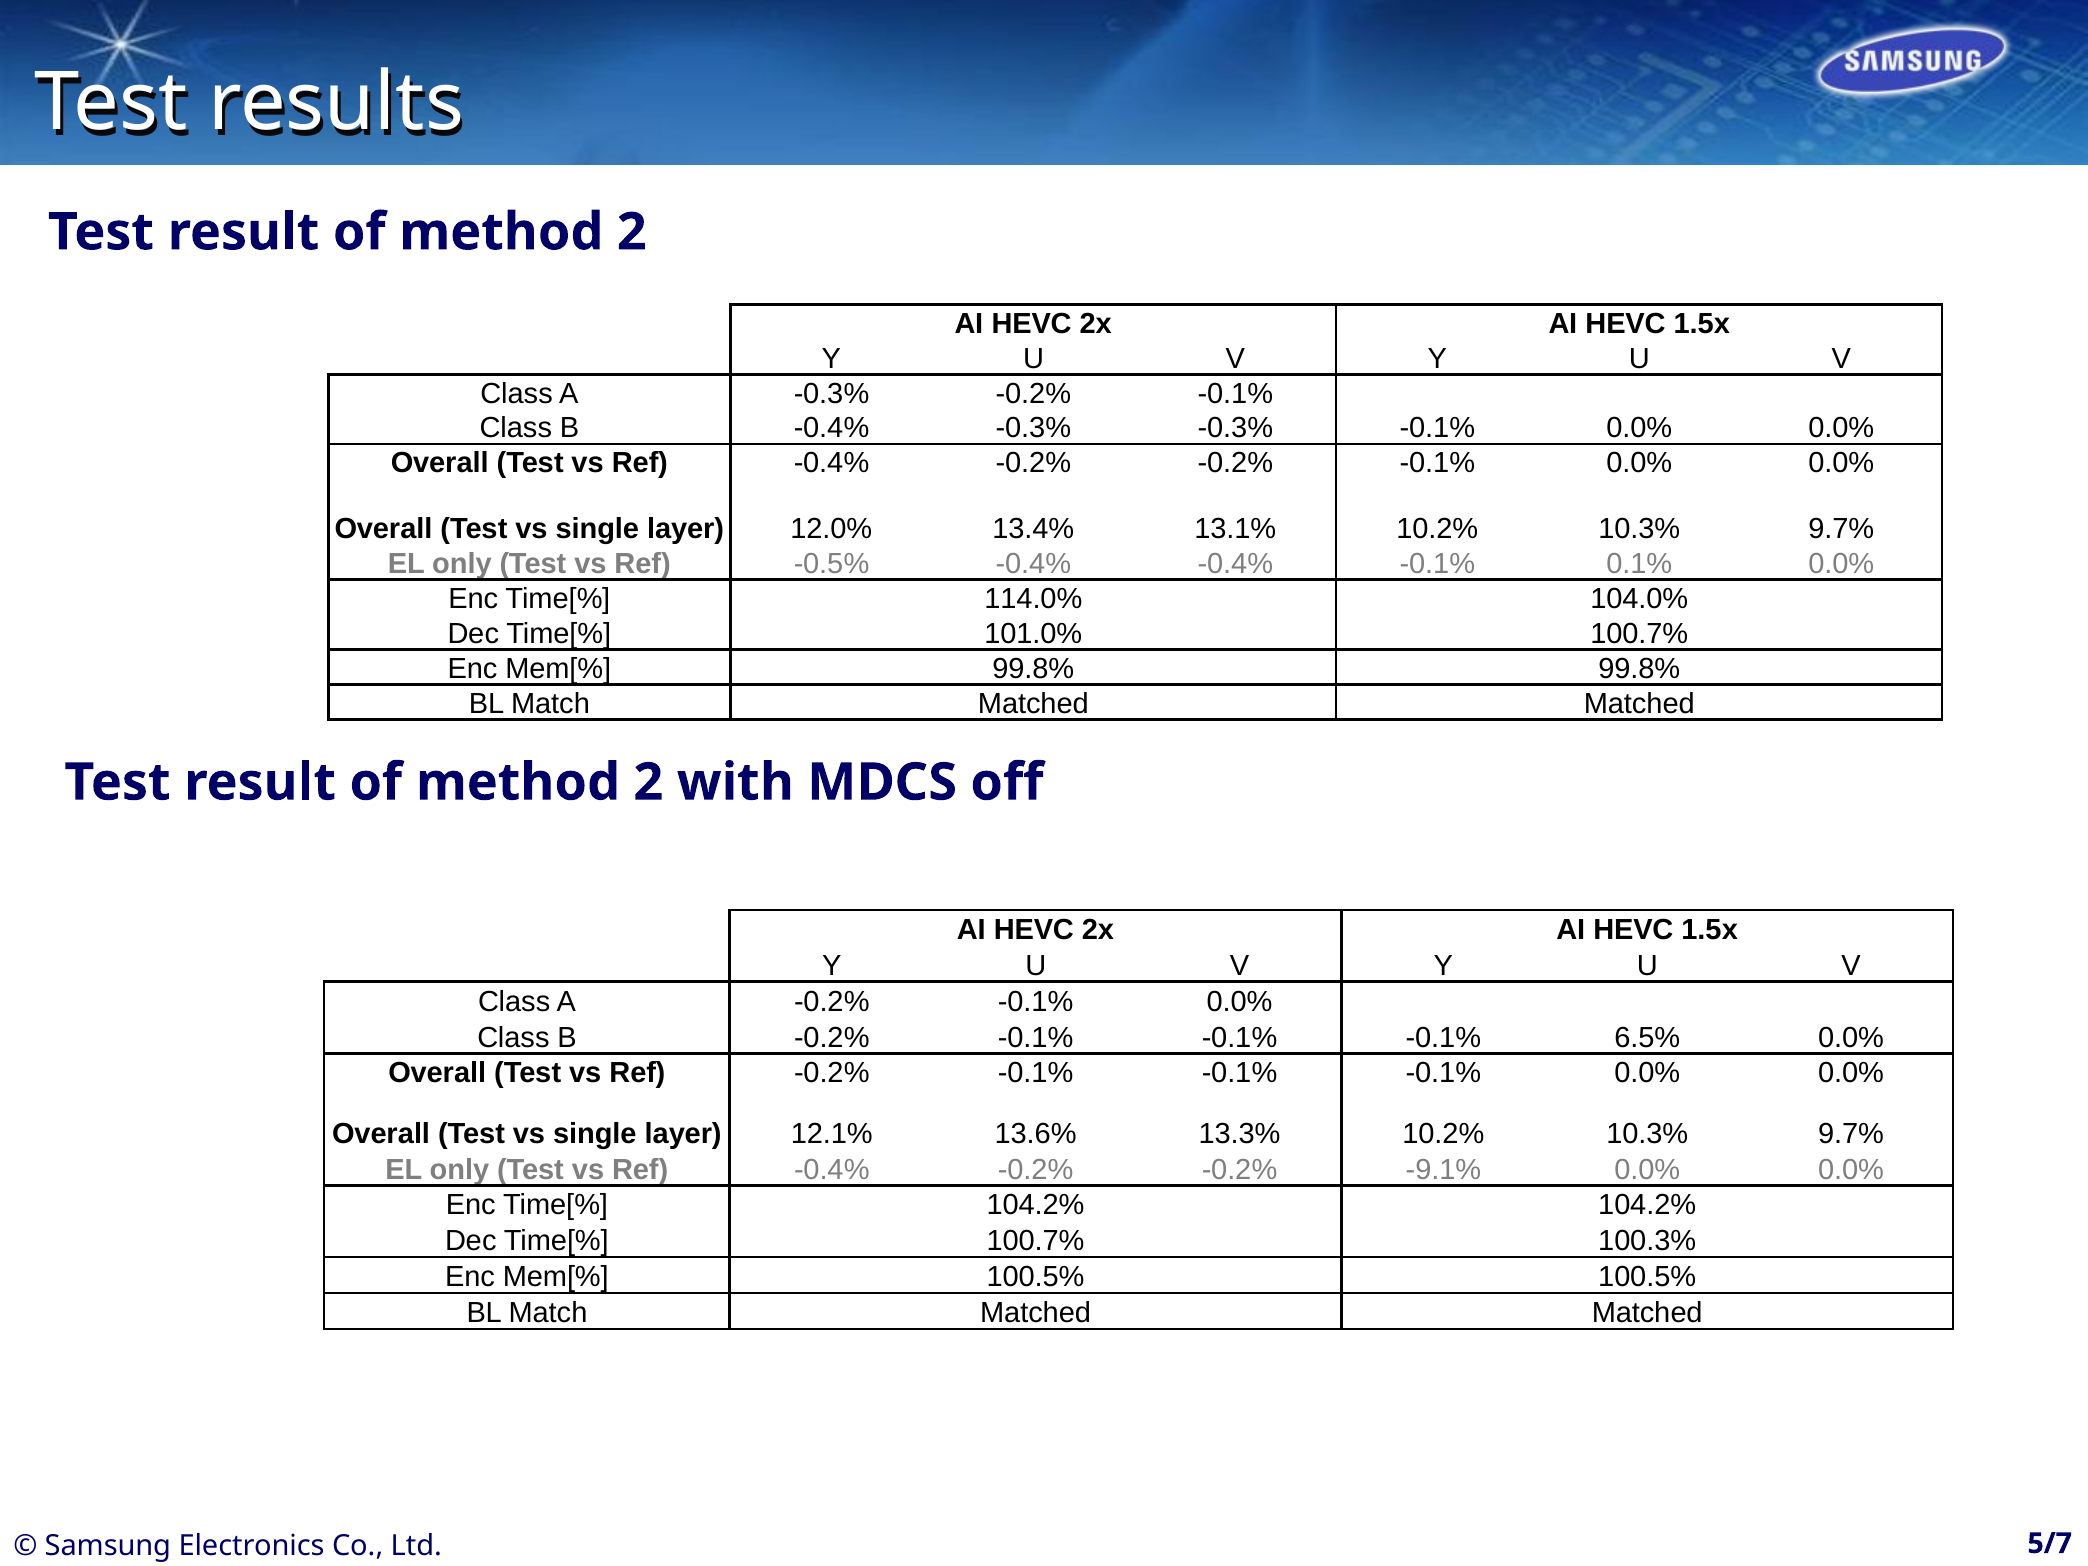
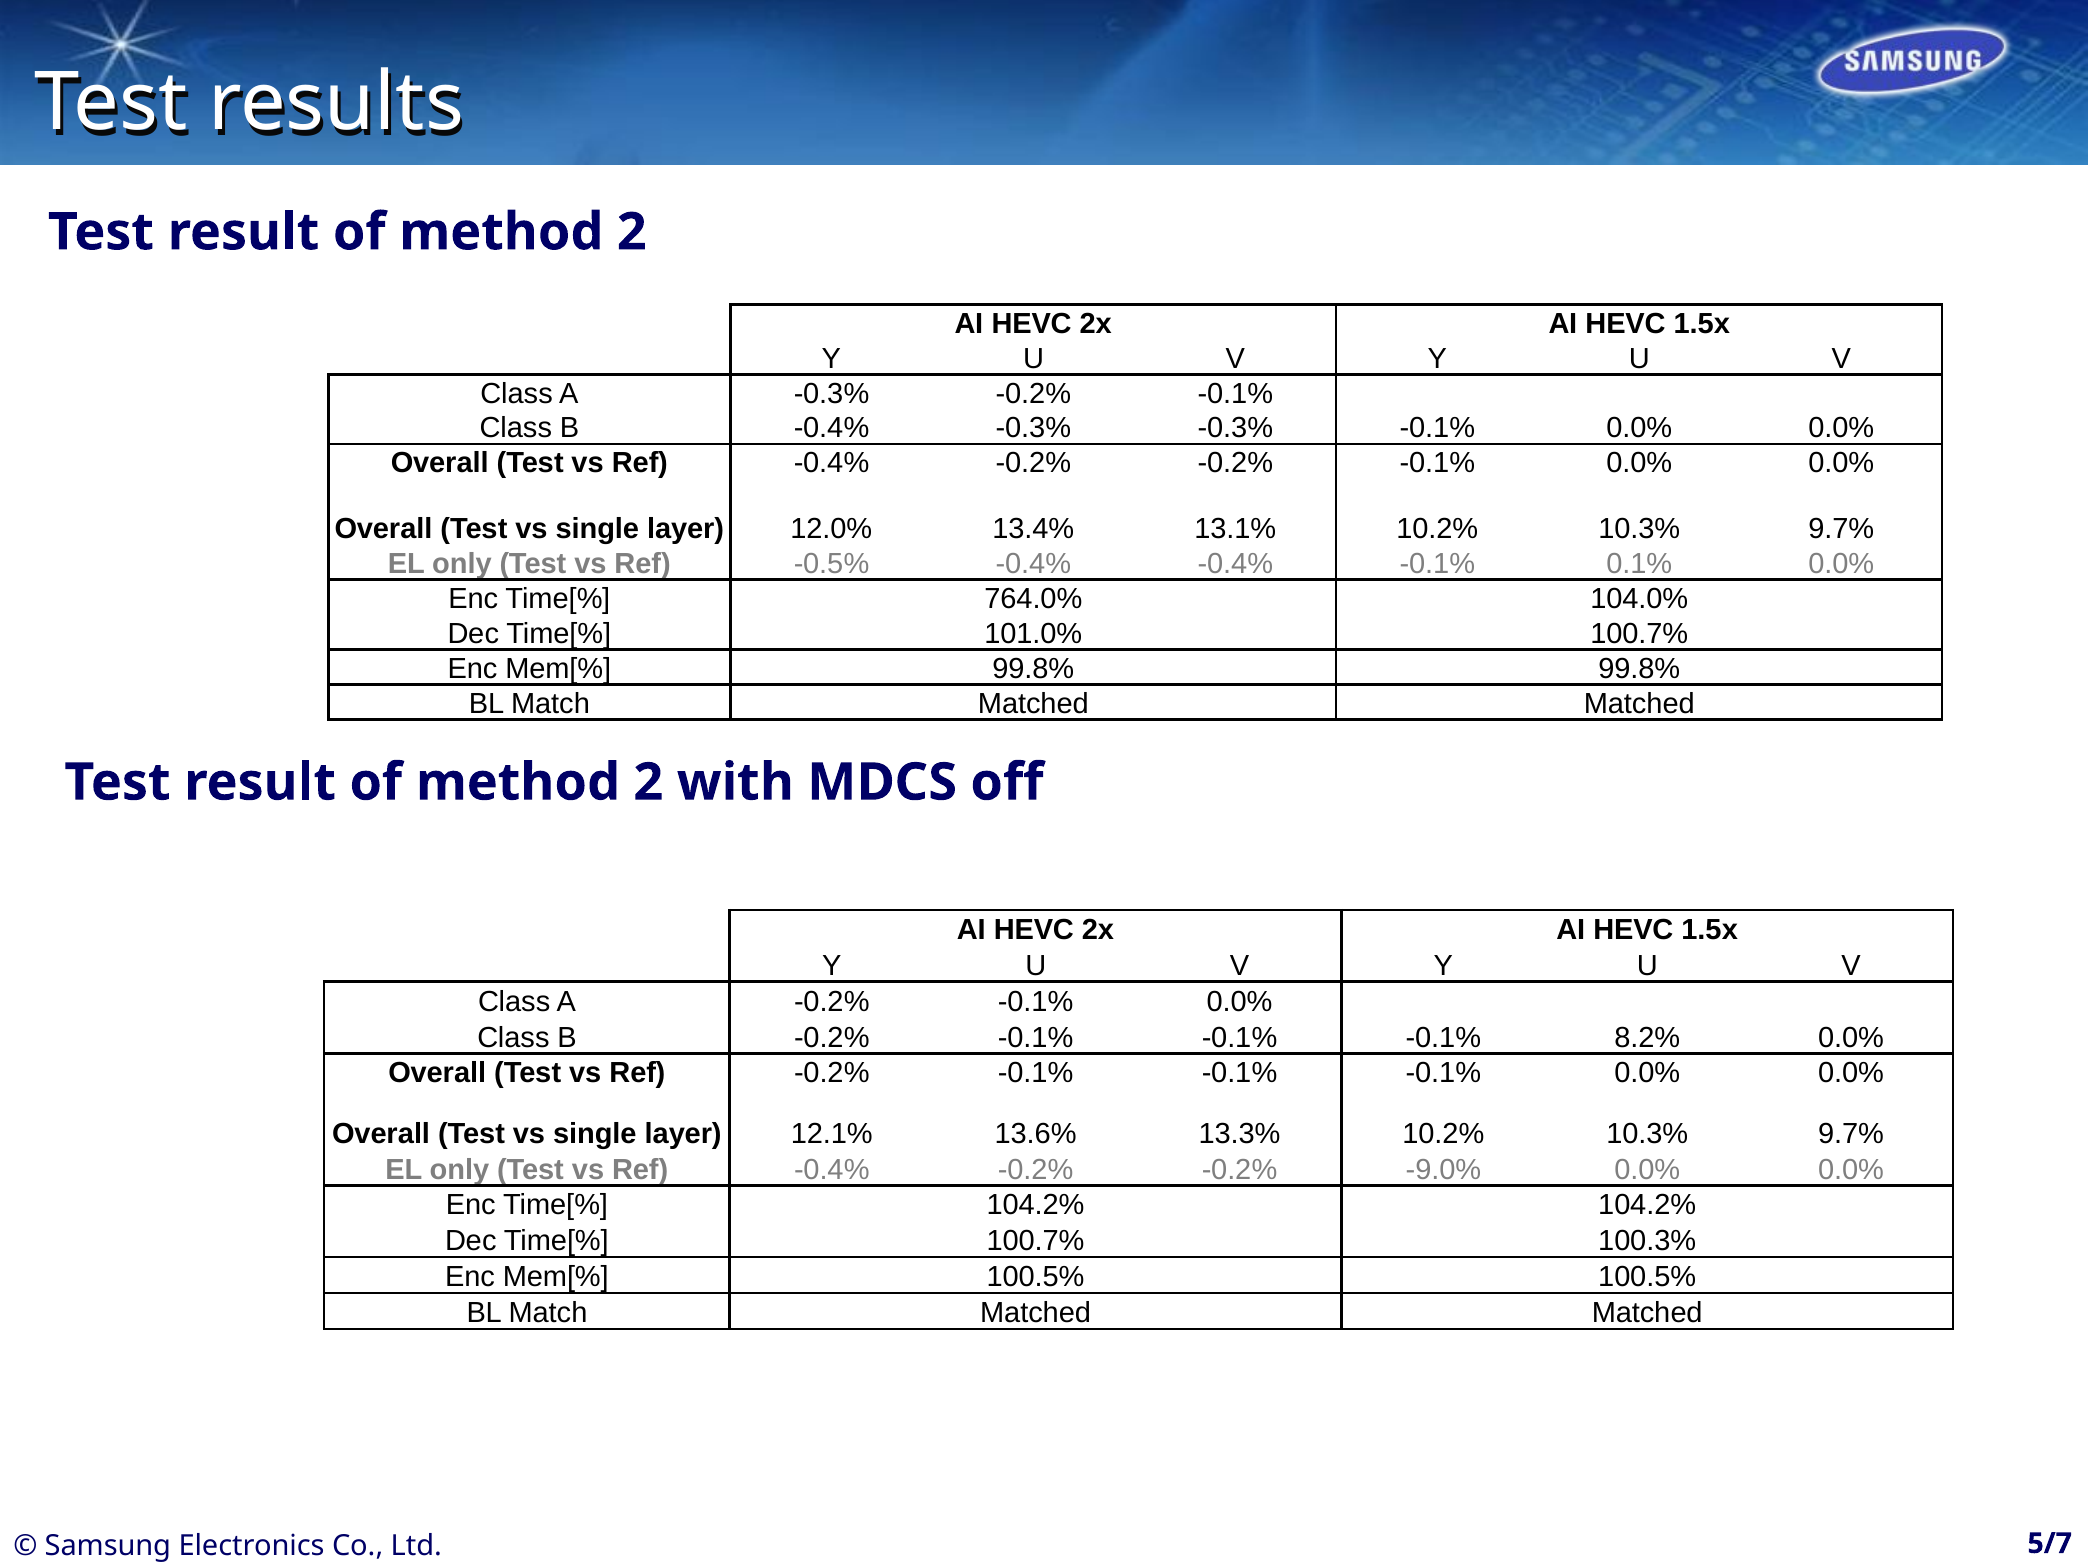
114.0%: 114.0% -> 764.0% (1033, 599)
6.5%: 6.5% -> 8.2% (1647, 1038)
-9.1%: -9.1% -> -9.0% (1443, 1170)
